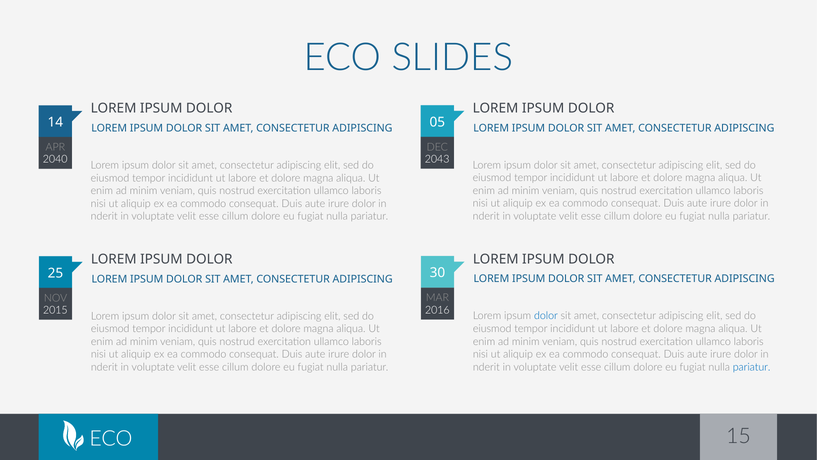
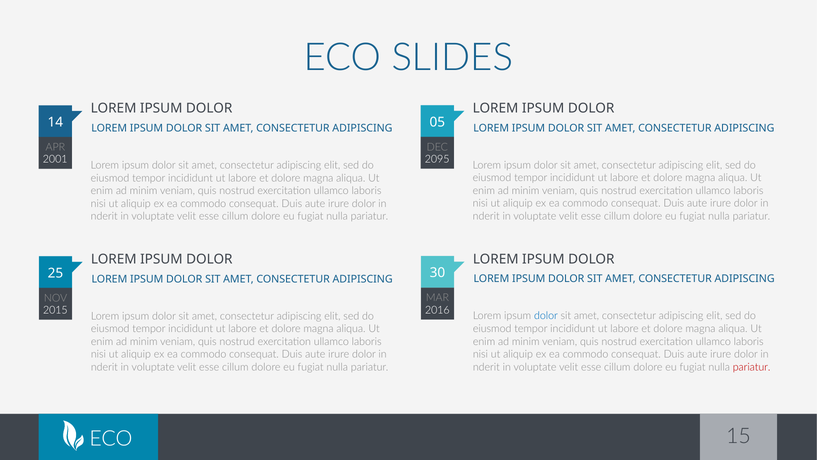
2043: 2043 -> 2095 (437, 159)
2040: 2040 -> 2001 (55, 159)
pariatur colour: blue -> red (752, 367)
